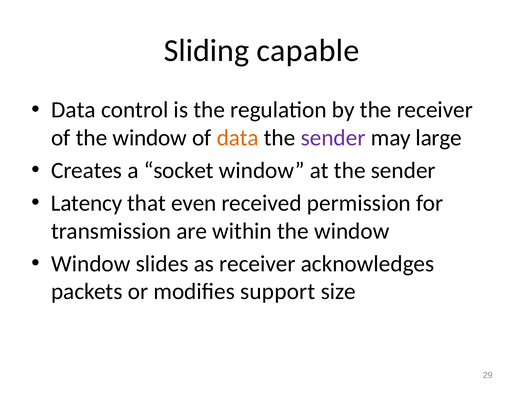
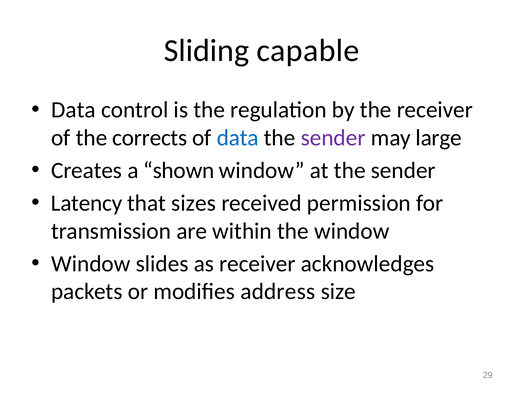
of the window: window -> corrects (150, 138)
data colour: orange -> blue (238, 138)
socket: socket -> shown (179, 170)
even: even -> sizes (194, 203)
support: support -> address (278, 292)
